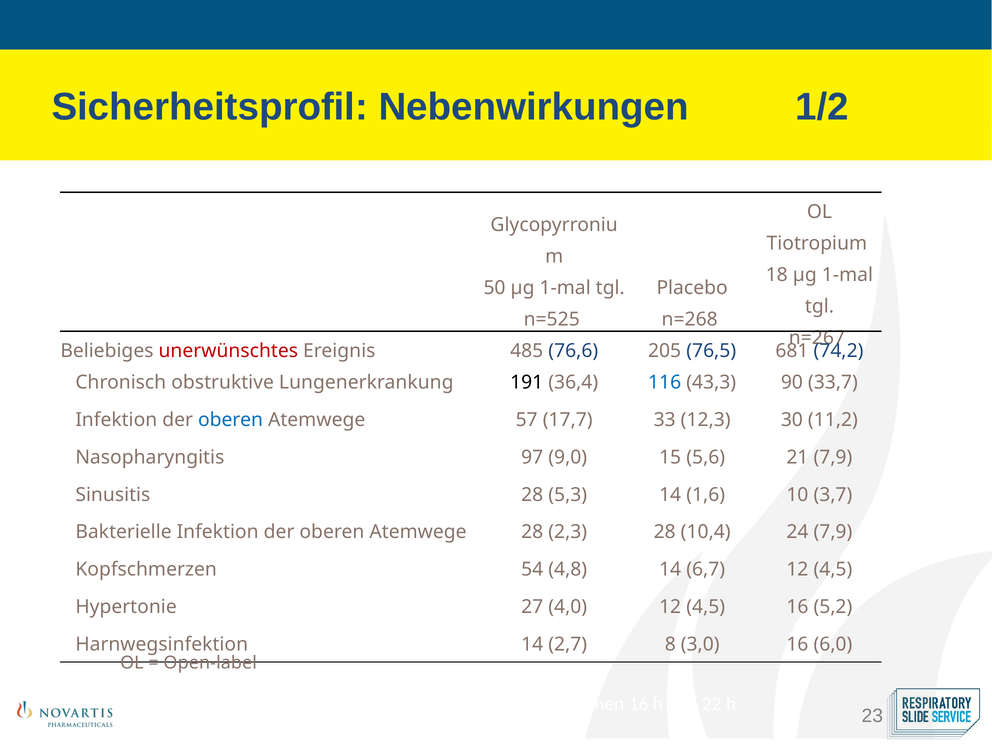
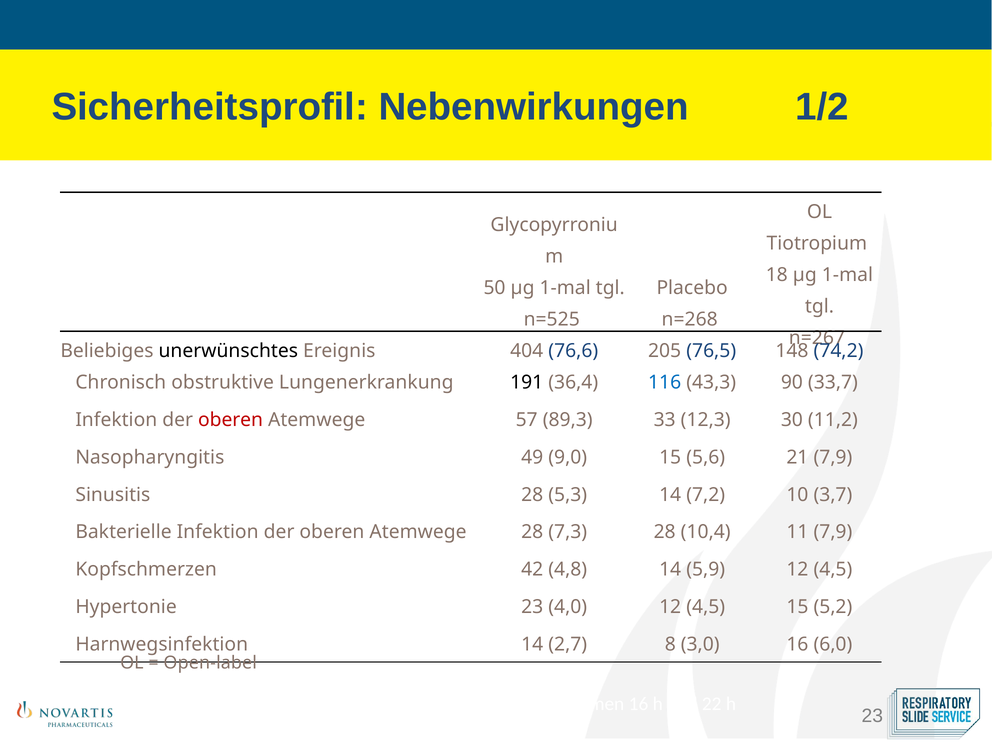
unerwünschtes colour: red -> black (228, 351)
485: 485 -> 404 (527, 351)
681: 681 -> 148 (792, 351)
oberen colour: blue -> red (231, 420)
17,7: 17,7 -> 89,3 (568, 420)
97: 97 -> 49 (532, 457)
1,6: 1,6 -> 7,2 (706, 495)
2,3: 2,3 -> 7,3 (568, 532)
24: 24 -> 11 (797, 532)
54: 54 -> 42 (532, 569)
6,7: 6,7 -> 5,9 (706, 569)
Hypertonie 27: 27 -> 23 (532, 607)
4,5 16: 16 -> 15 (797, 607)
